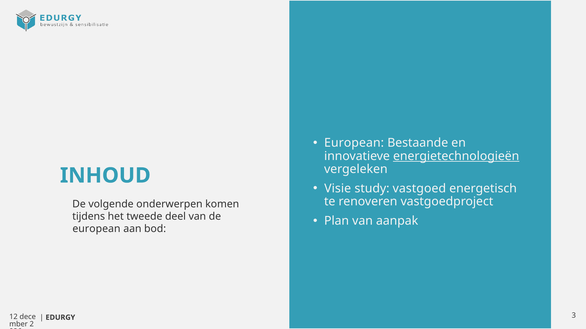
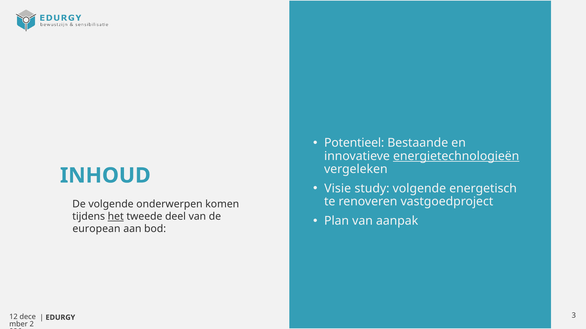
European: European -> Potentieel (354, 143)
study vastgoed: vastgoed -> volgende (419, 189)
het underline: none -> present (116, 217)
